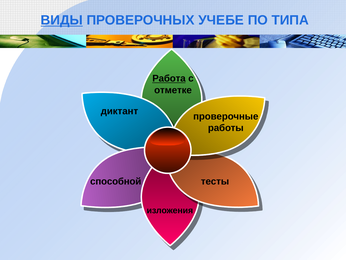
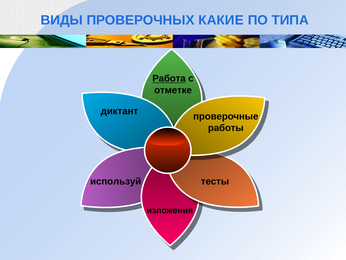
ВИДЫ underline: present -> none (62, 20)
УЧЕБЕ: УЧЕБЕ -> КАКИЕ (221, 20)
способной: способной -> используй (116, 181)
